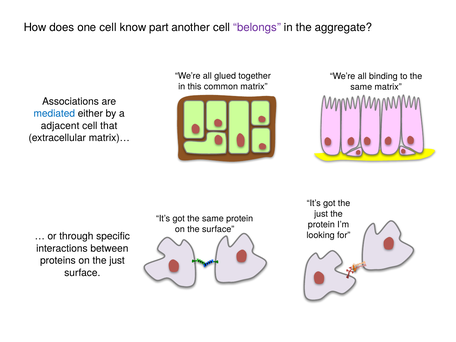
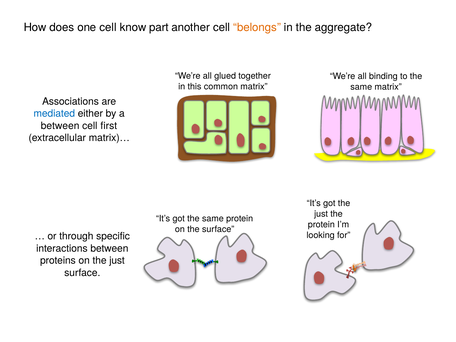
belongs colour: purple -> orange (257, 27)
adjacent: adjacent -> between (60, 126)
that: that -> first (109, 126)
